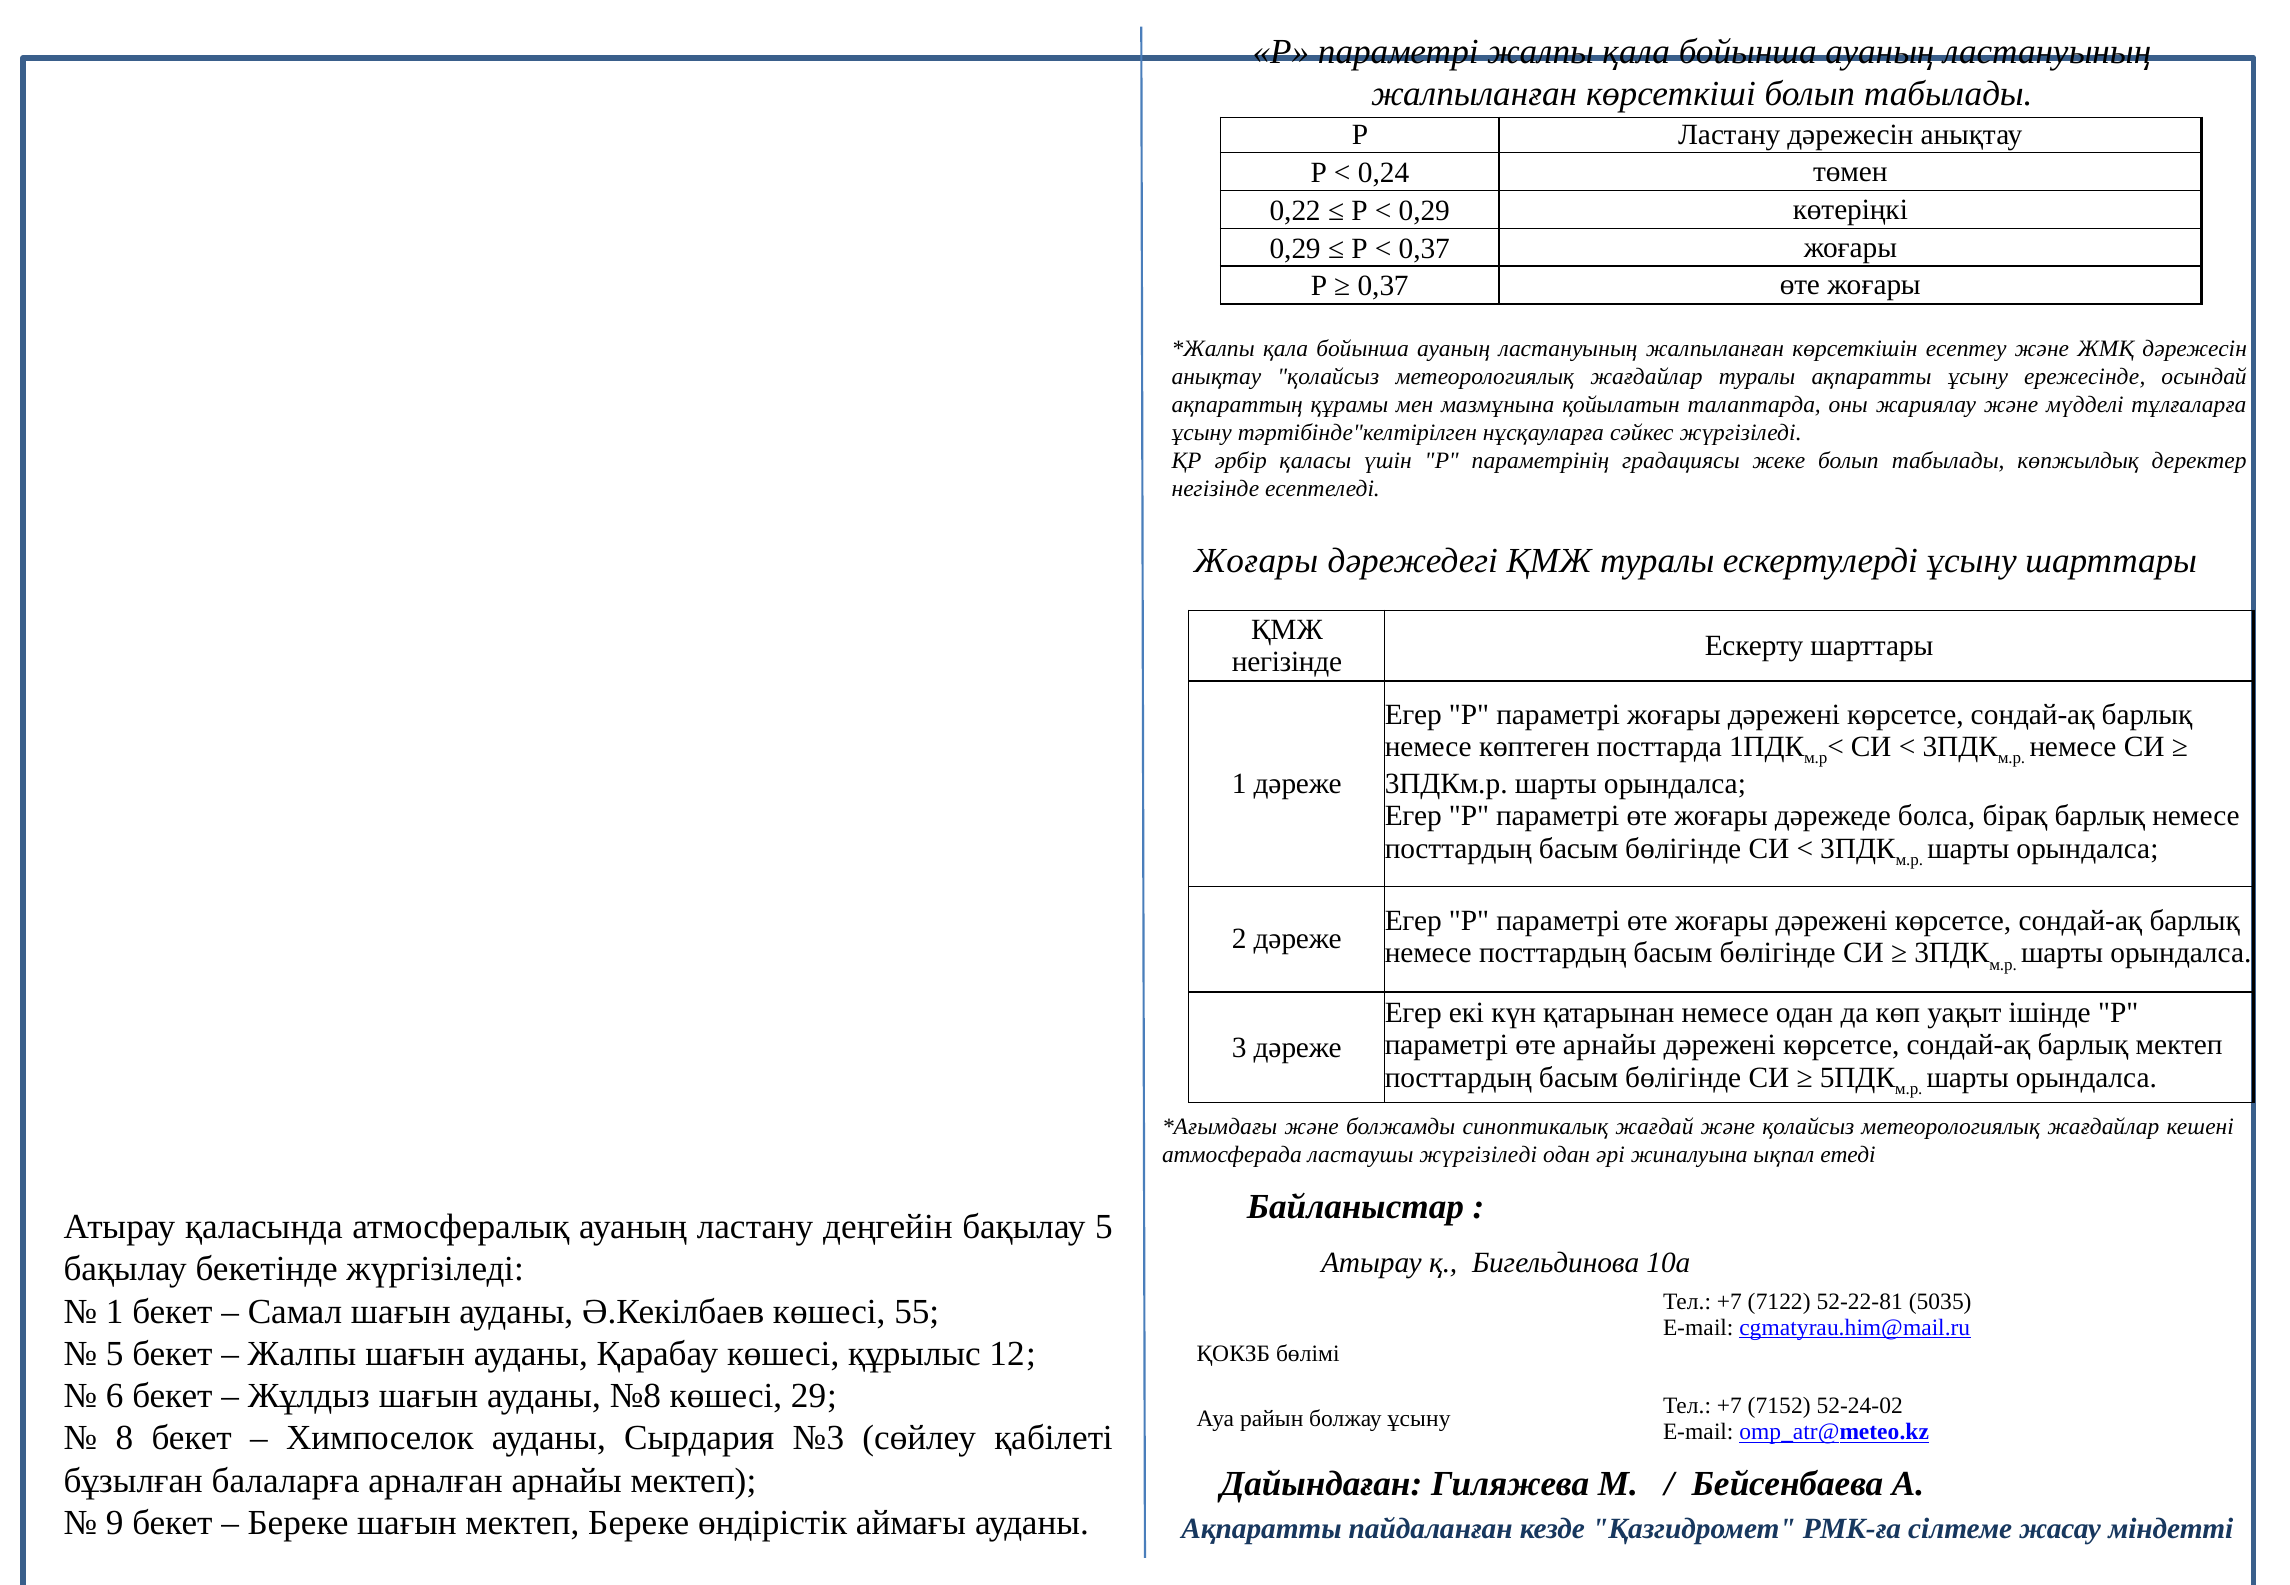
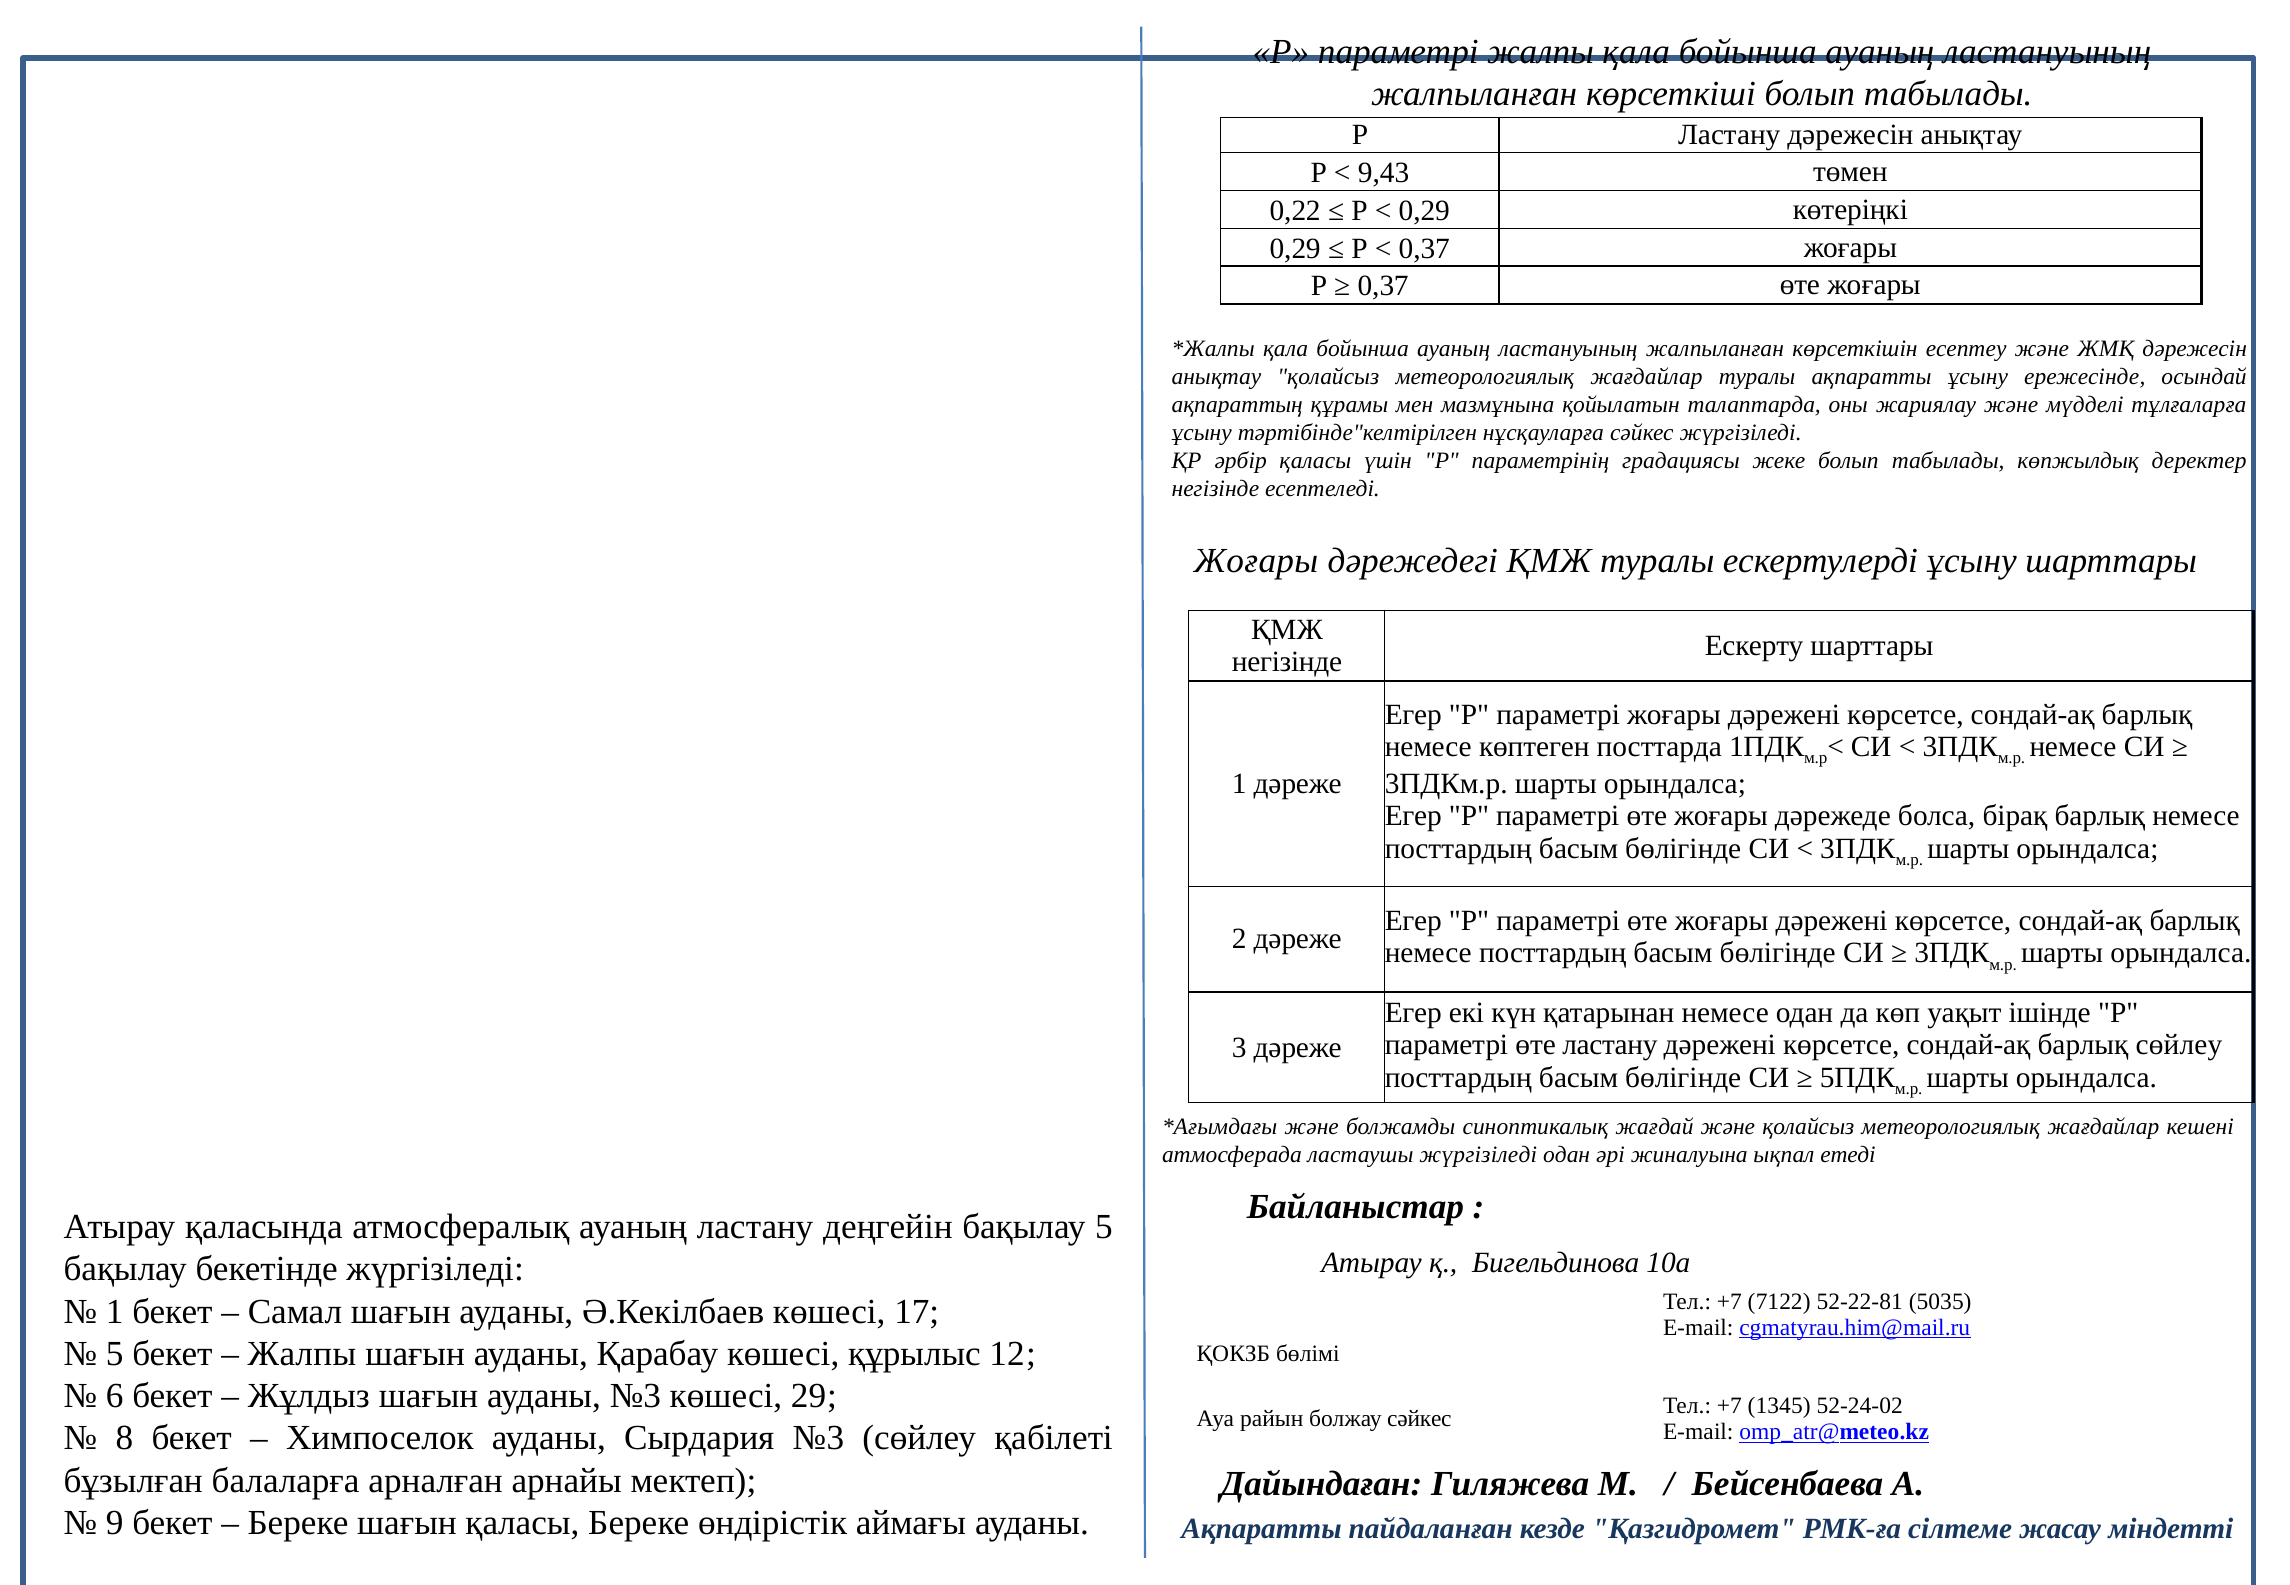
0,24: 0,24 -> 9,43 (1384, 173)
өте арнайы: арнайы -> ластану (1610, 1045)
барлық мектеп: мектеп -> сөйлеу (2179, 1045)
55: 55 -> 17 (917, 1312)
ауданы №8: №8 -> №3 (635, 1396)
7152: 7152 -> 1345 (1779, 1406)
болжау ұсыну: ұсыну -> сәйкес (1419, 1419)
шағын мектеп: мектеп -> қаласы (522, 1523)
